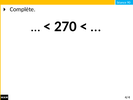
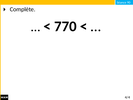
270: 270 -> 770 (65, 26)
